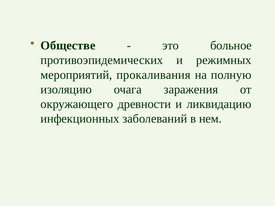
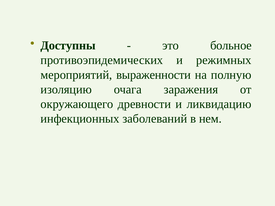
Обществе: Обществе -> Доступны (68, 46)
прокаливания: прокаливания -> выраженности (154, 75)
